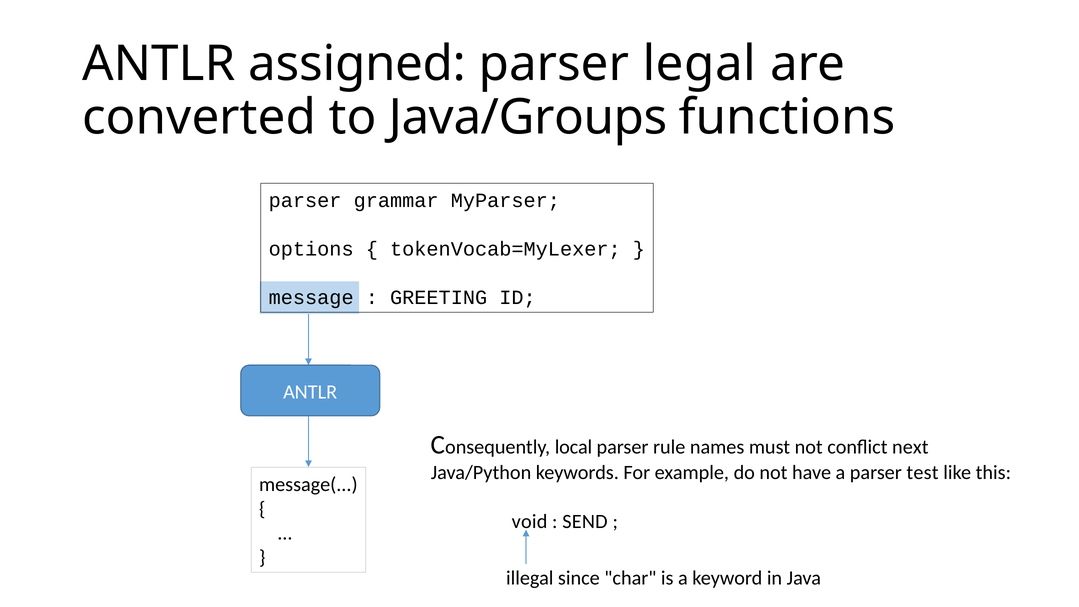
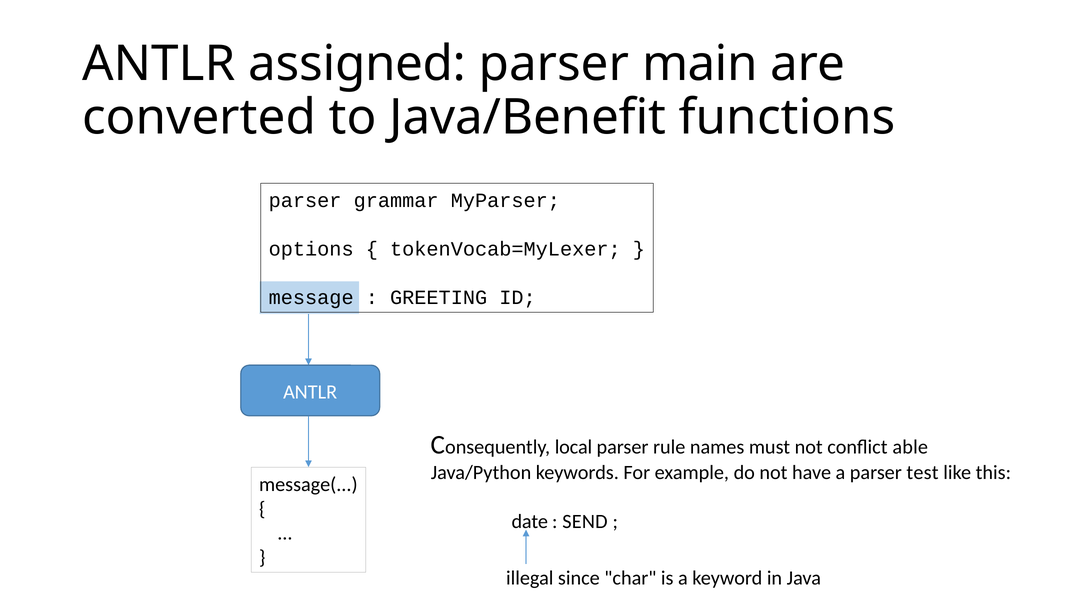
legal: legal -> main (700, 64)
Java/Groups: Java/Groups -> Java/Benefit (528, 117)
next: next -> able (910, 447)
void: void -> date (530, 521)
